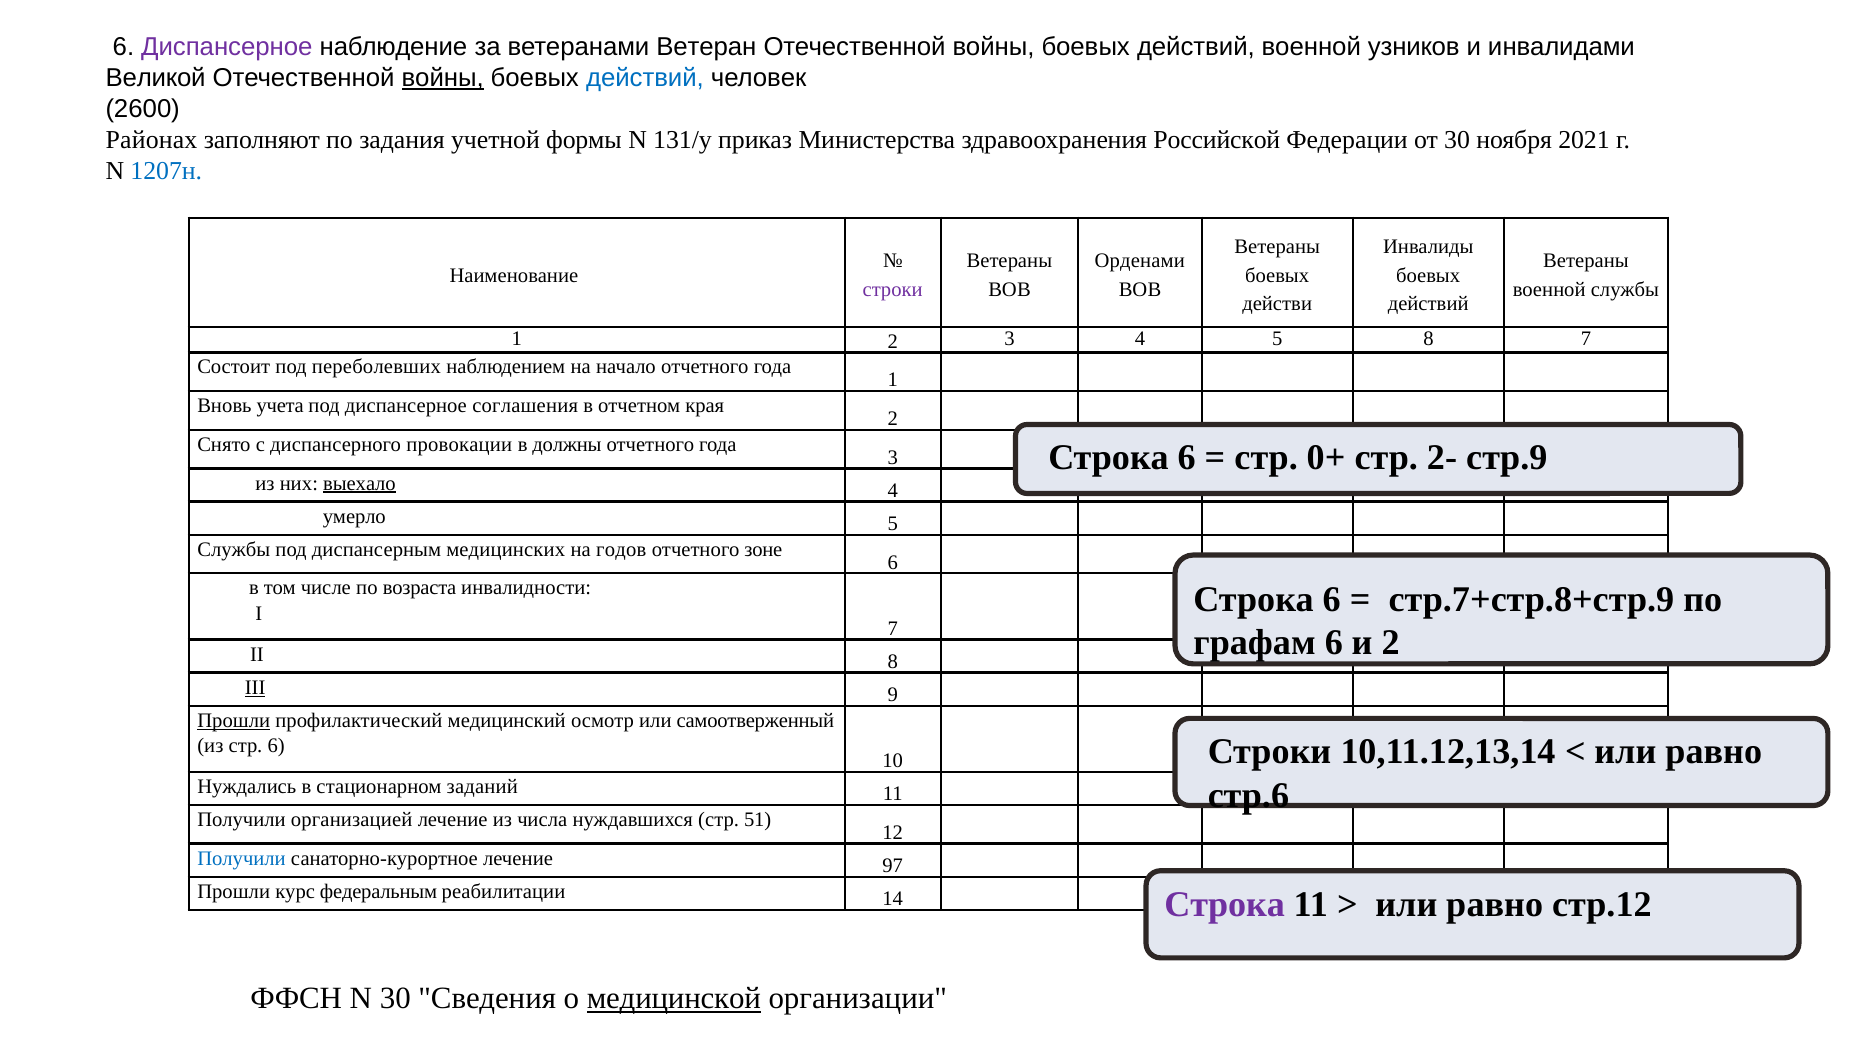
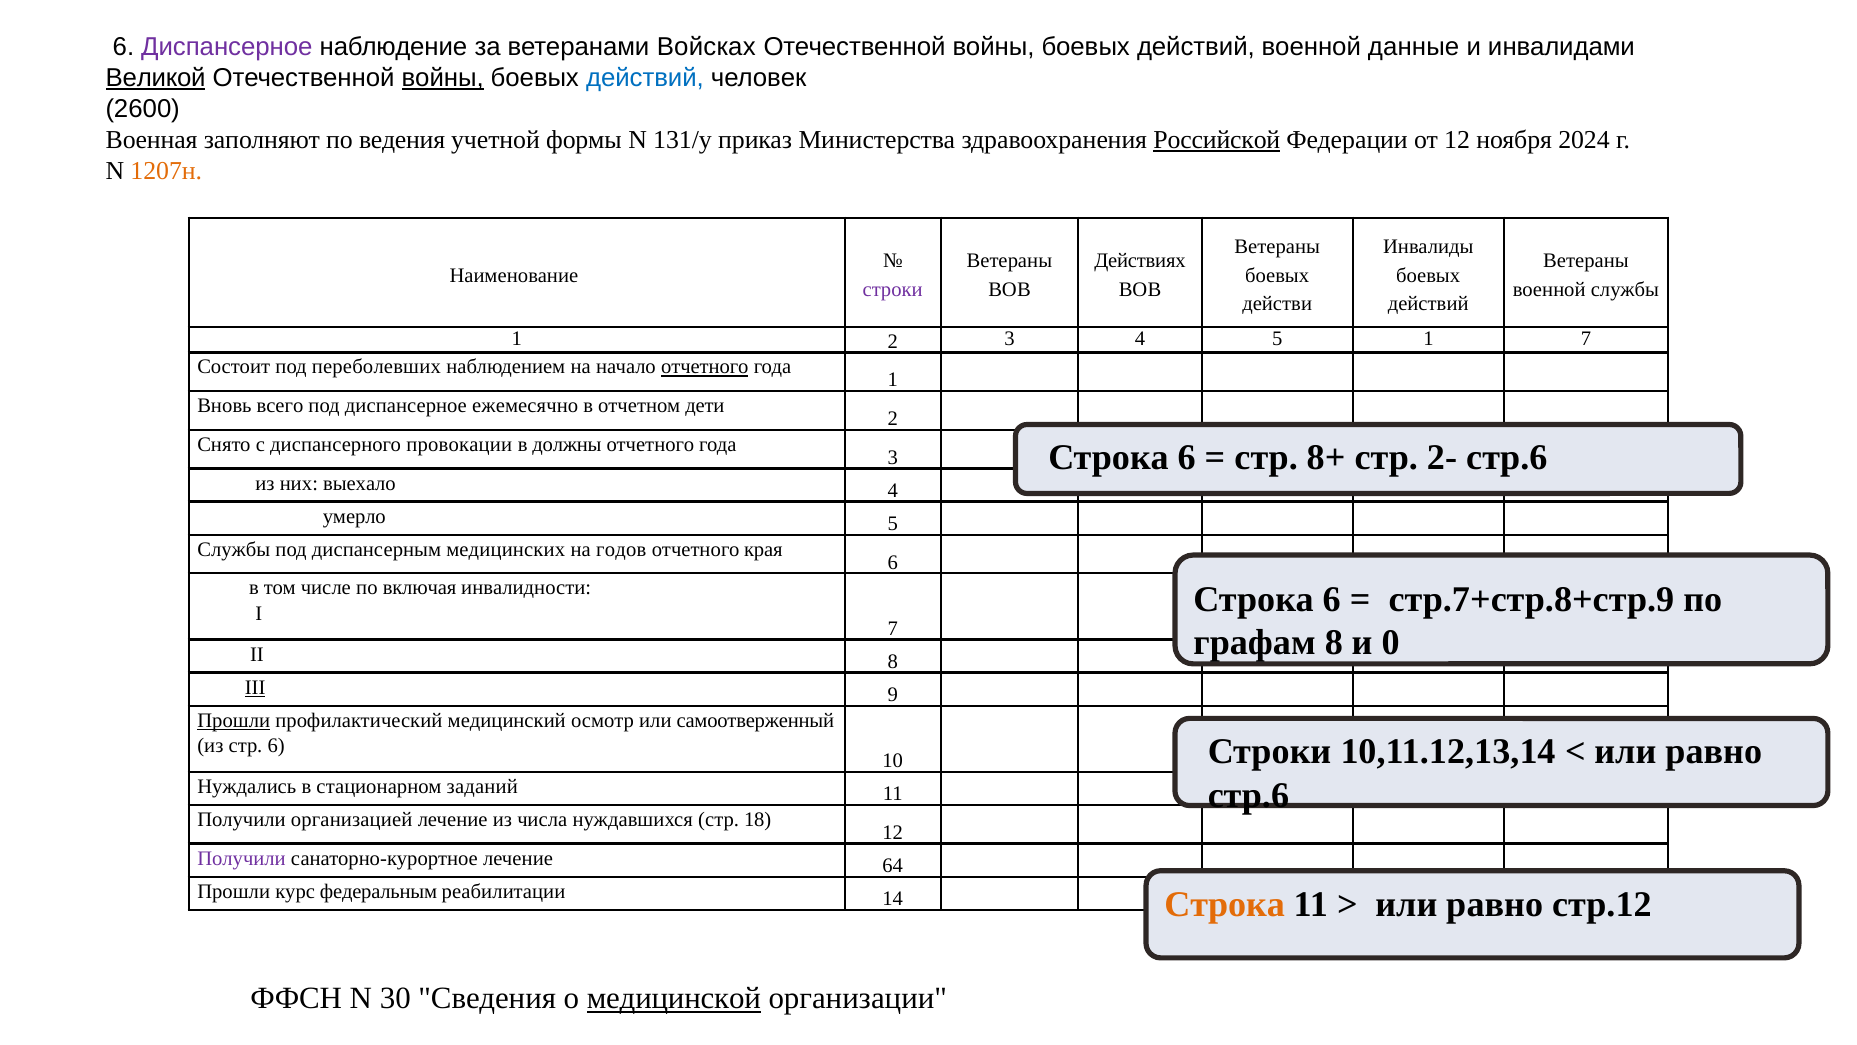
Ветеран: Ветеран -> Войсках (706, 47)
узников: узников -> данные (1414, 47)
Великой underline: none -> present (156, 78)
Районах: Районах -> Военная (152, 140)
задания: задания -> ведения (402, 140)
Российской underline: none -> present (1217, 140)
от 30: 30 -> 12 (1457, 140)
2021: 2021 -> 2024 (1584, 140)
1207н colour: blue -> orange (166, 171)
Орденами: Орденами -> Действиях (1140, 261)
5 8: 8 -> 1 (1428, 339)
отчетного underline: none -> present (705, 367)
учета: учета -> всего (280, 406)
соглашения: соглашения -> ежемесячно (525, 406)
края: края -> дети (705, 406)
0+: 0+ -> 8+ (1326, 458)
2- стр.9: стр.9 -> стр.6 (1507, 458)
выехало underline: present -> none (359, 483)
зоне: зоне -> края (763, 549)
возраста: возраста -> включая (420, 588)
графам 6: 6 -> 8 (1334, 642)
и 2: 2 -> 0 (1391, 642)
51: 51 -> 18 (758, 819)
Получили colour: blue -> purple (241, 858)
97: 97 -> 64 (893, 865)
Строка colour: purple -> orange (1225, 904)
